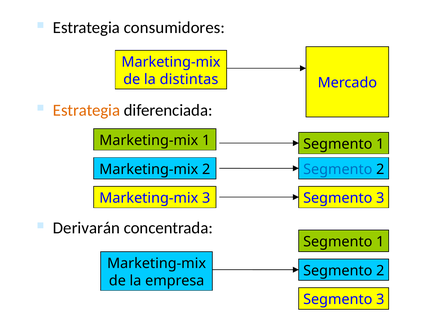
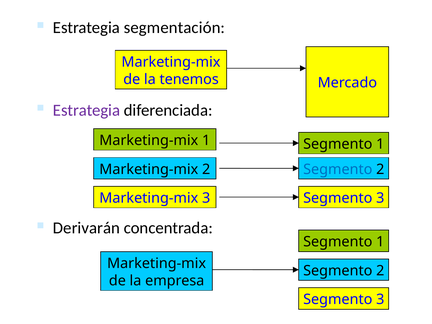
consumidores: consumidores -> segmentación (174, 28)
distintas: distintas -> tenemos (189, 79)
Estrategia colour: orange -> purple (87, 110)
